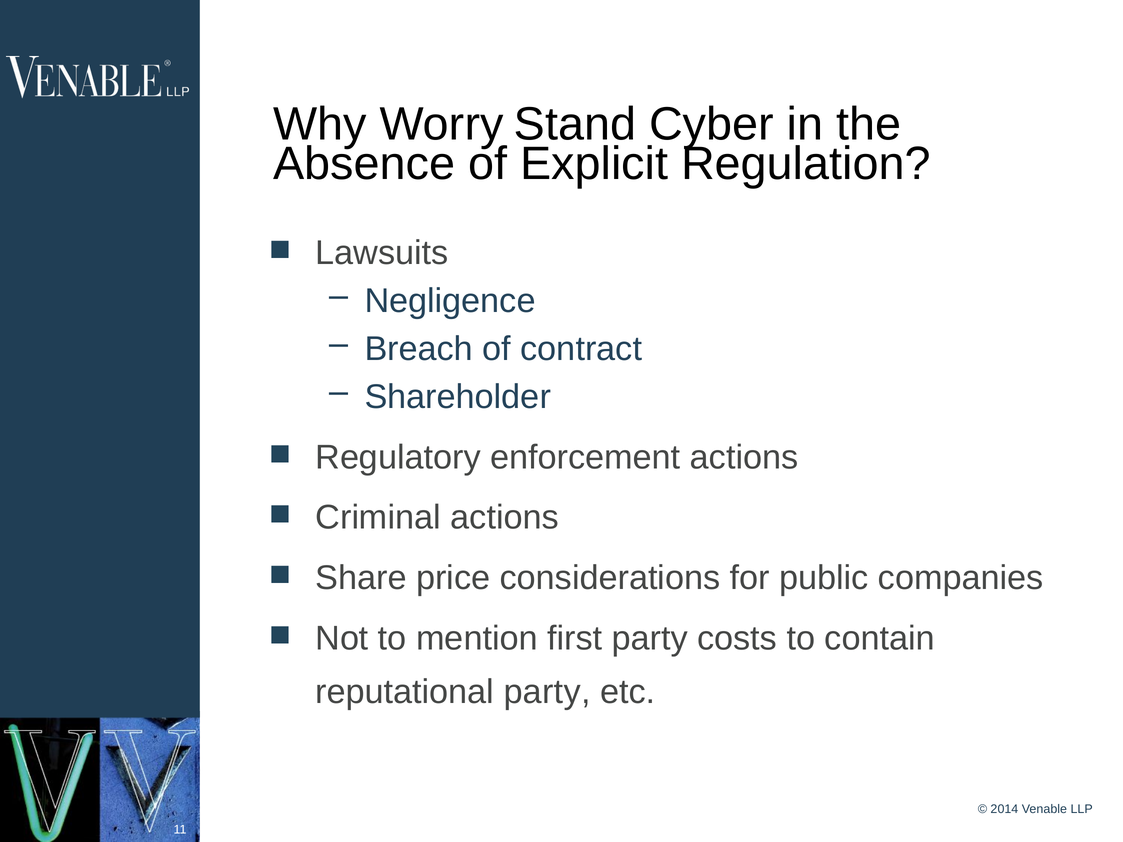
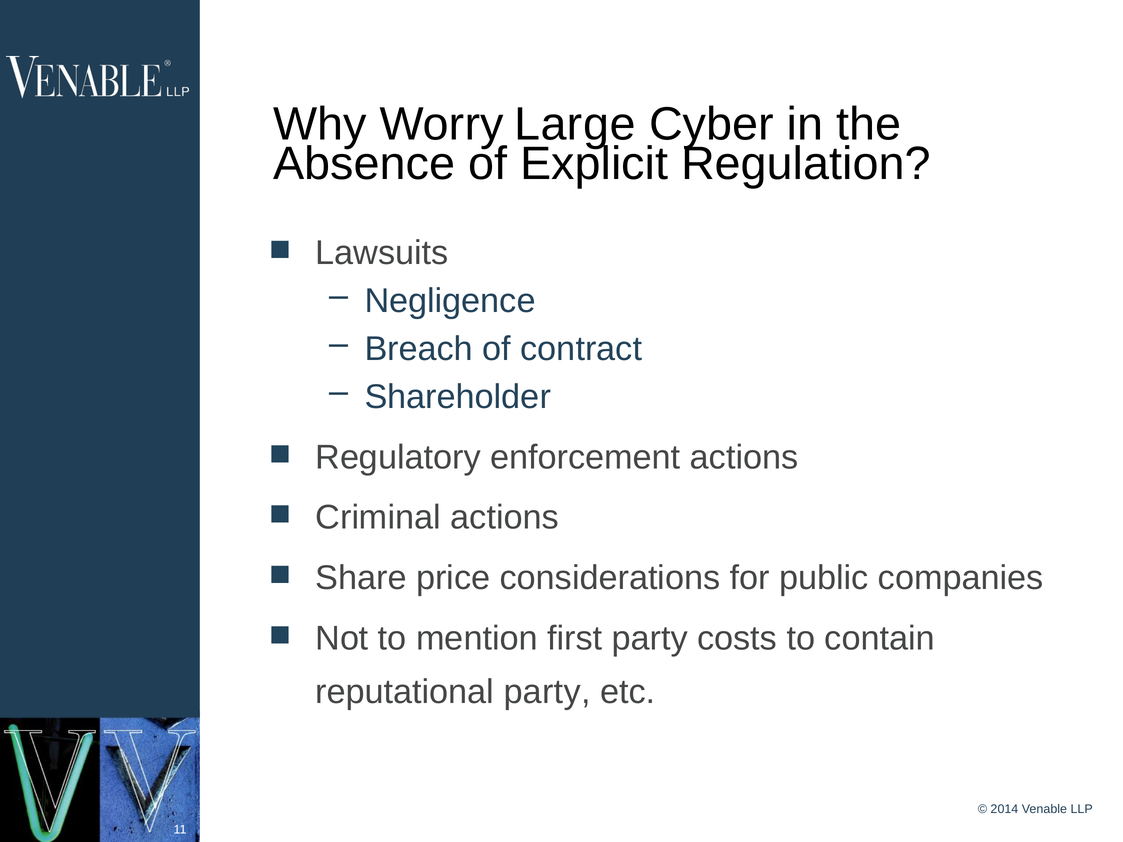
Stand: Stand -> Large (575, 125)
